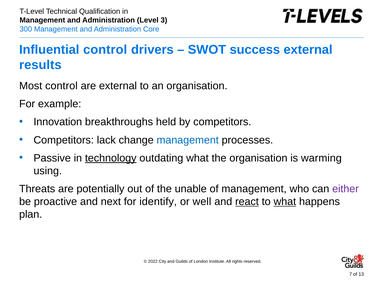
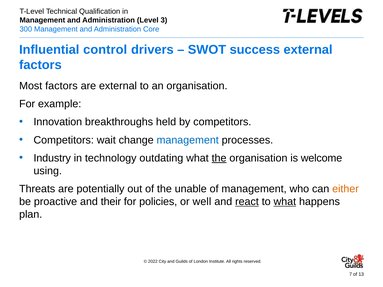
results: results -> factors (40, 65)
Most control: control -> factors (61, 86)
lack: lack -> wait (106, 140)
Passive: Passive -> Industry (52, 158)
technology underline: present -> none (111, 158)
the underline: none -> present (219, 158)
warming: warming -> welcome (321, 158)
either colour: purple -> orange (345, 189)
next: next -> their (111, 202)
identify: identify -> policies (158, 202)
